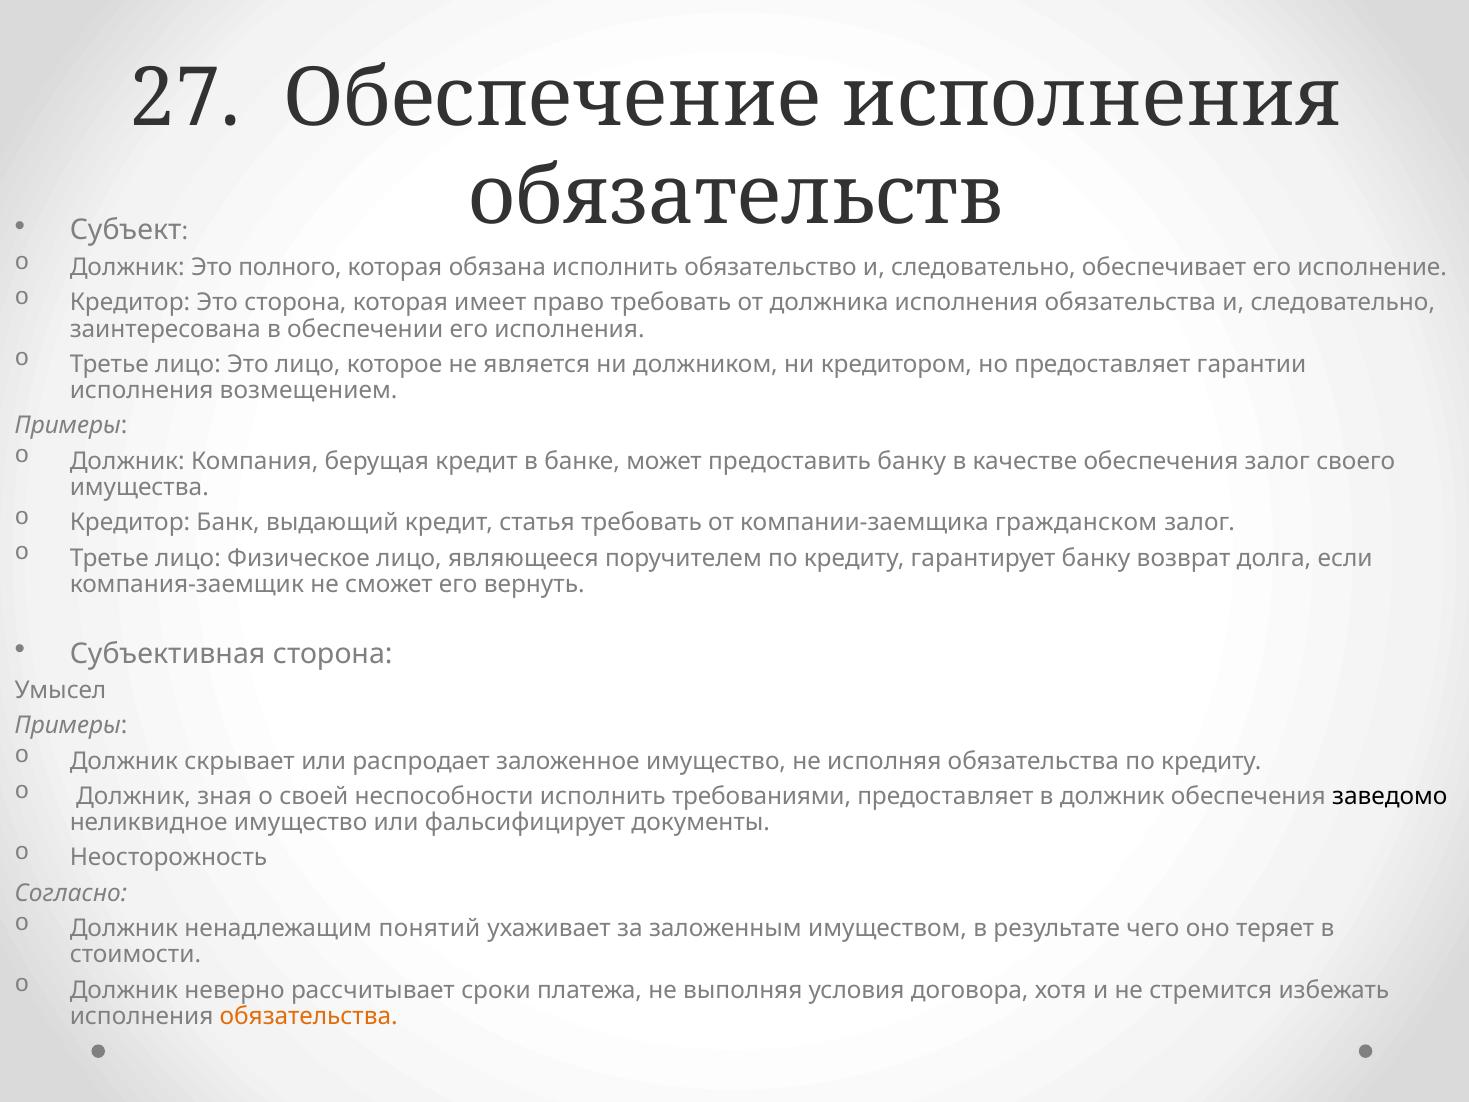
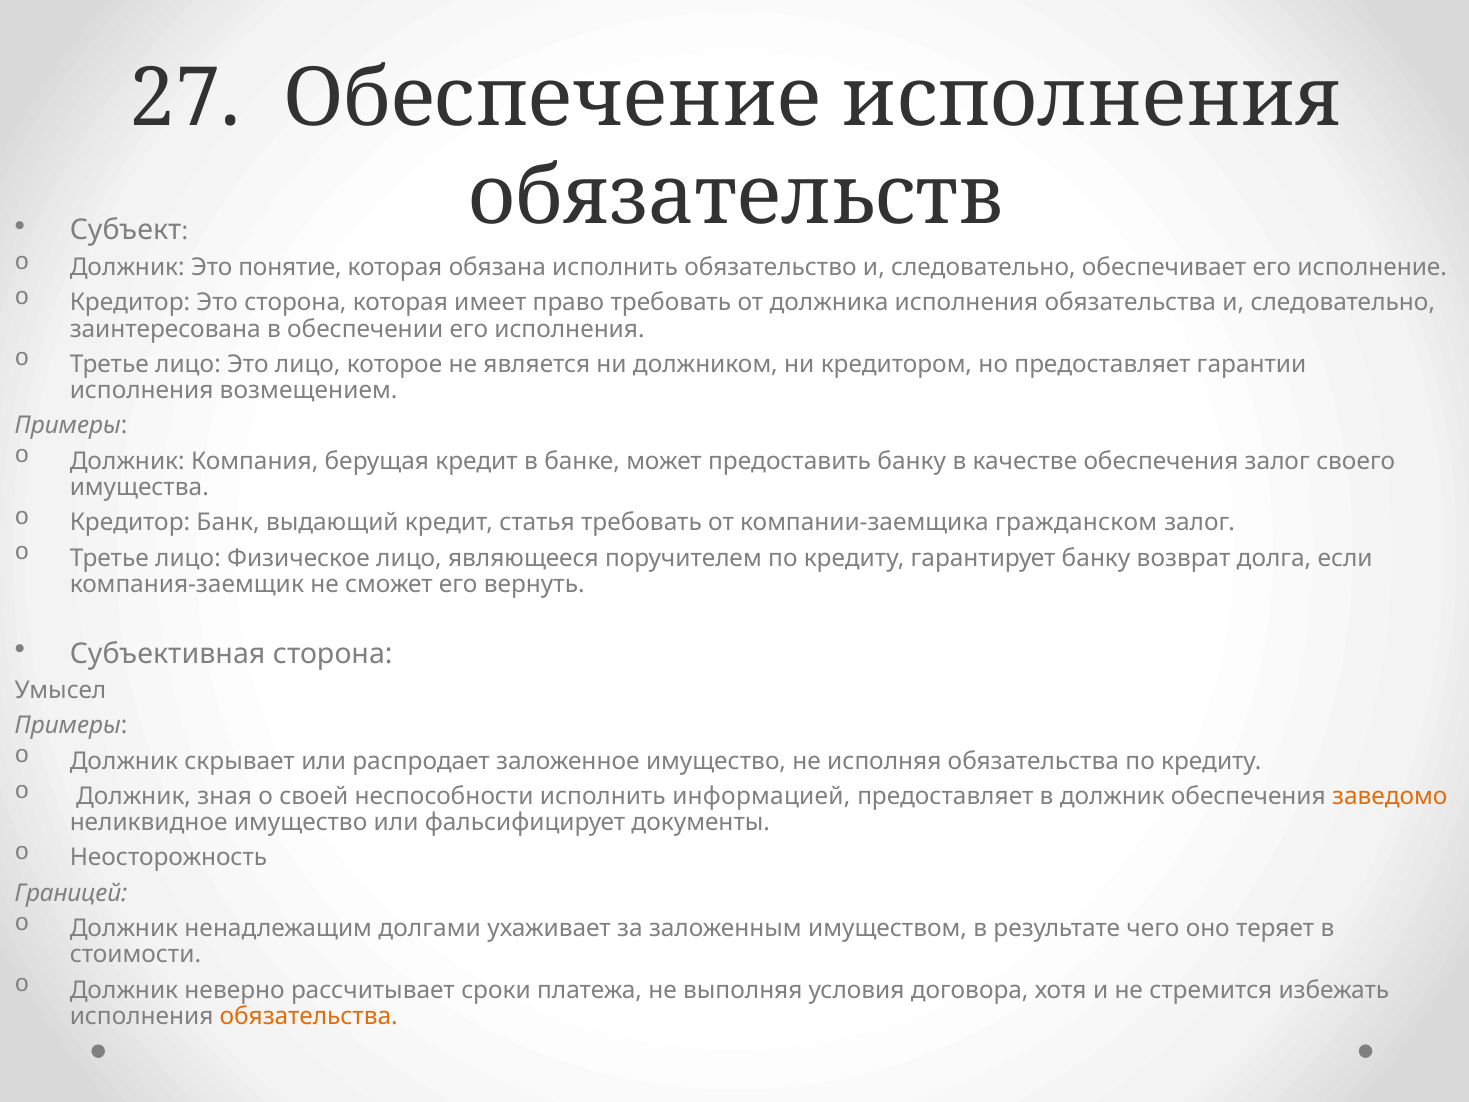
полного: полного -> понятие (290, 267)
требованиями: требованиями -> информацией (761, 796)
заведомо colour: black -> orange (1390, 796)
Согласно: Согласно -> Границей (71, 893)
понятий: понятий -> долгами (430, 928)
